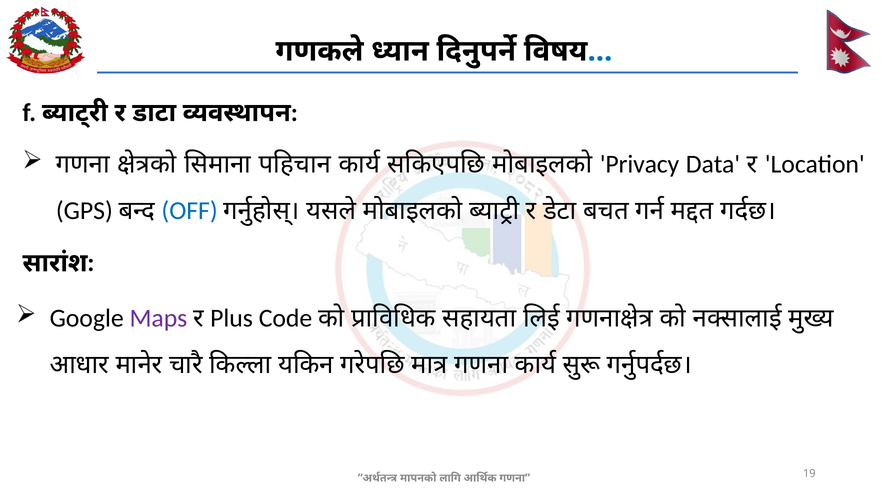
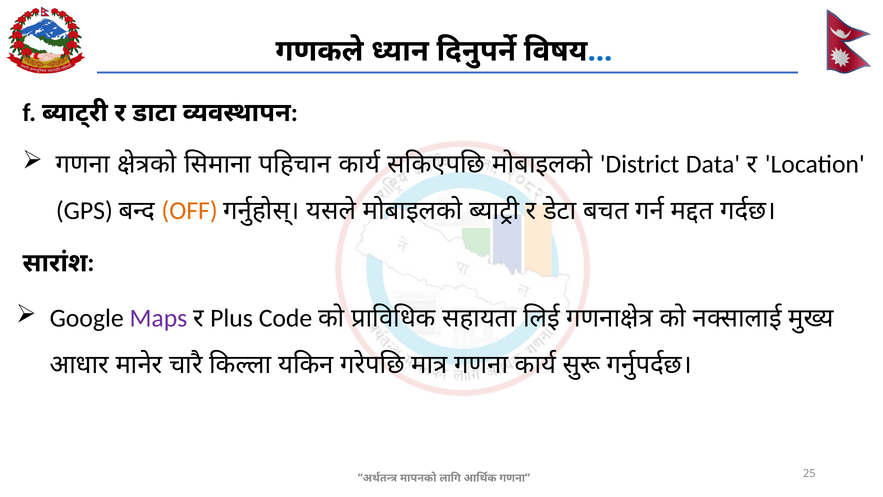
Privacy: Privacy -> District (640, 164)
OFF colour: blue -> orange (190, 211)
19: 19 -> 25 (809, 473)
